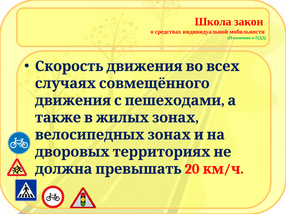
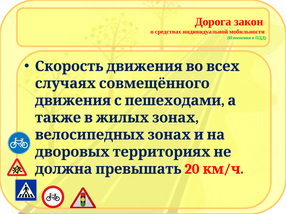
Школа: Школа -> Дорога (213, 22)
